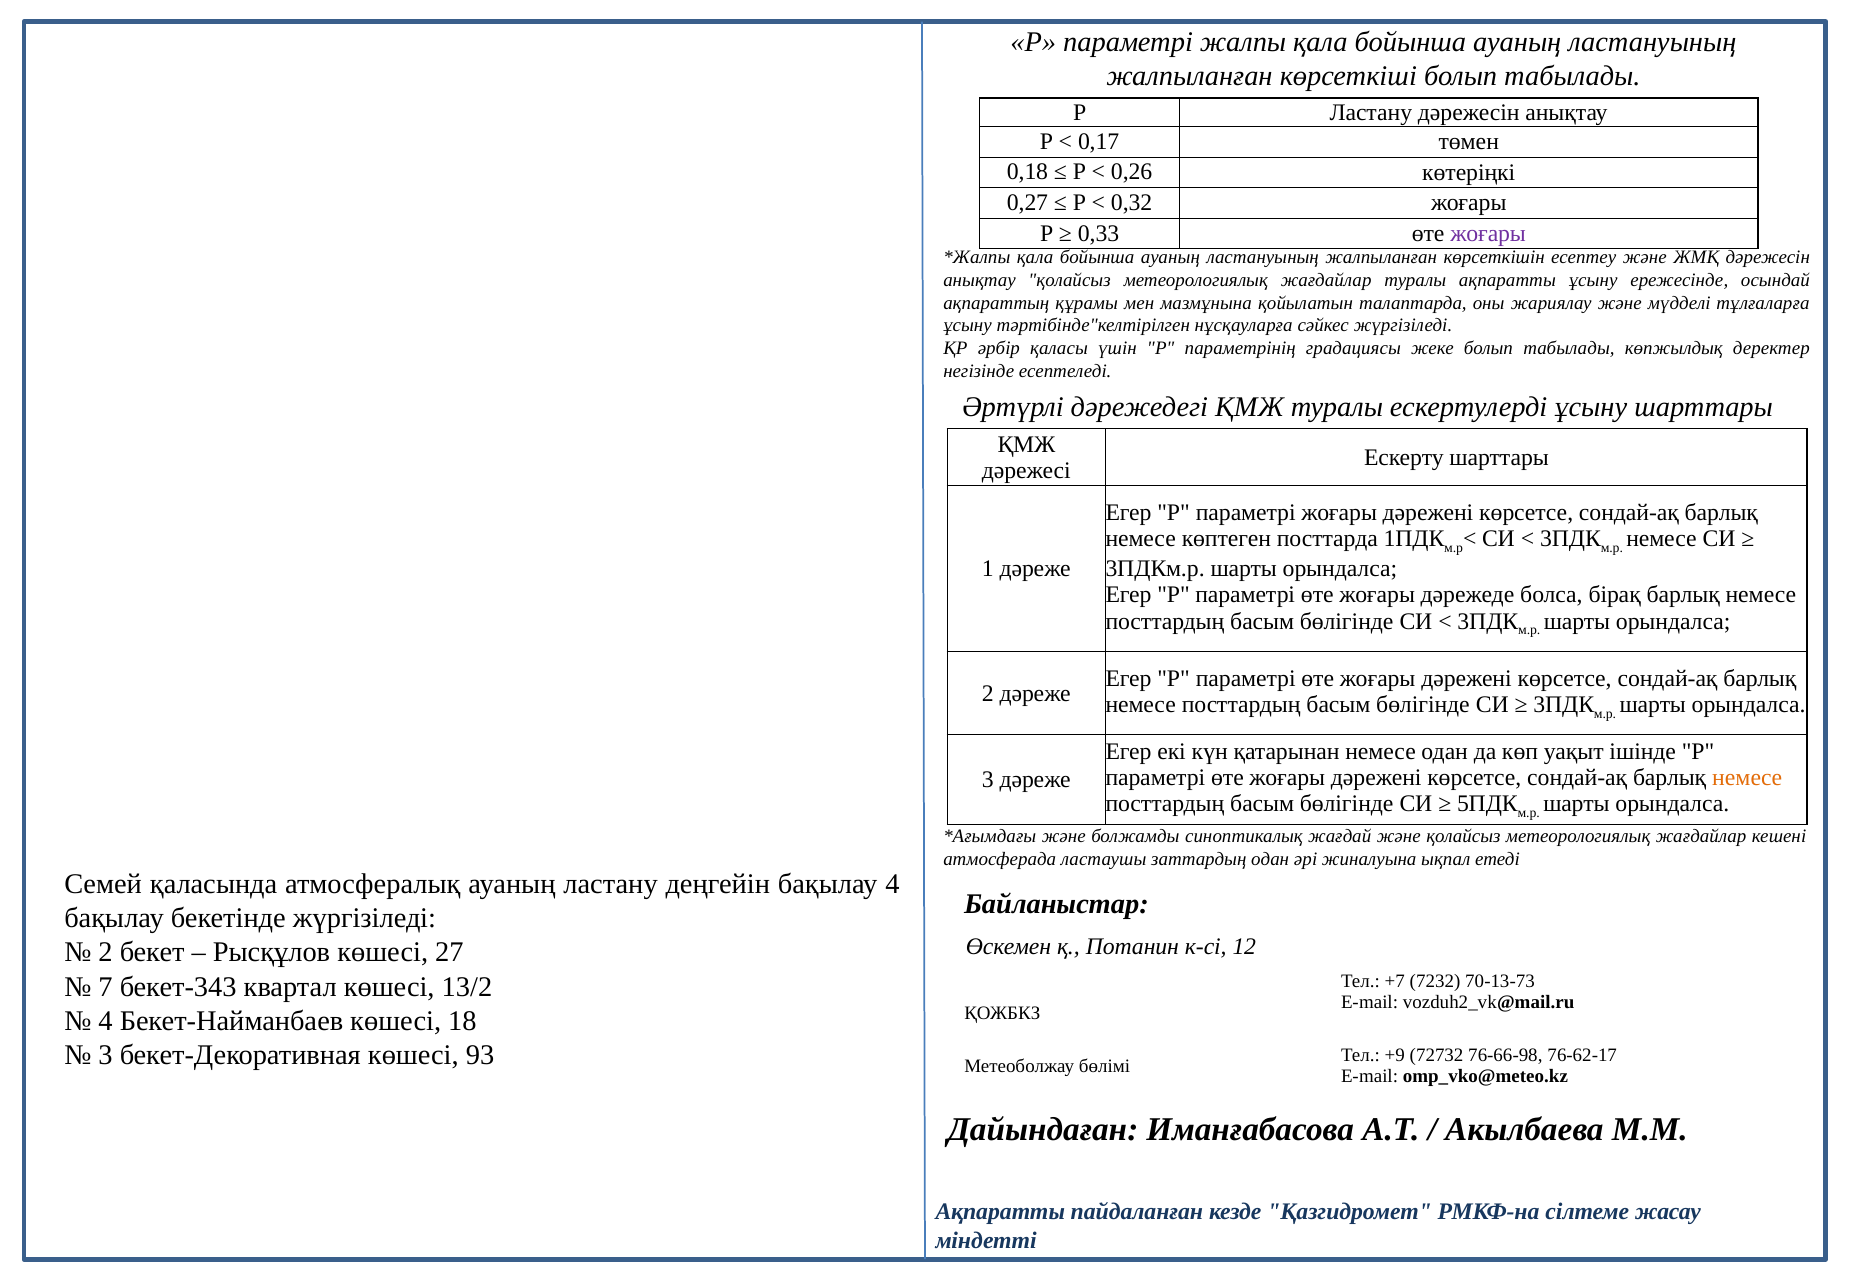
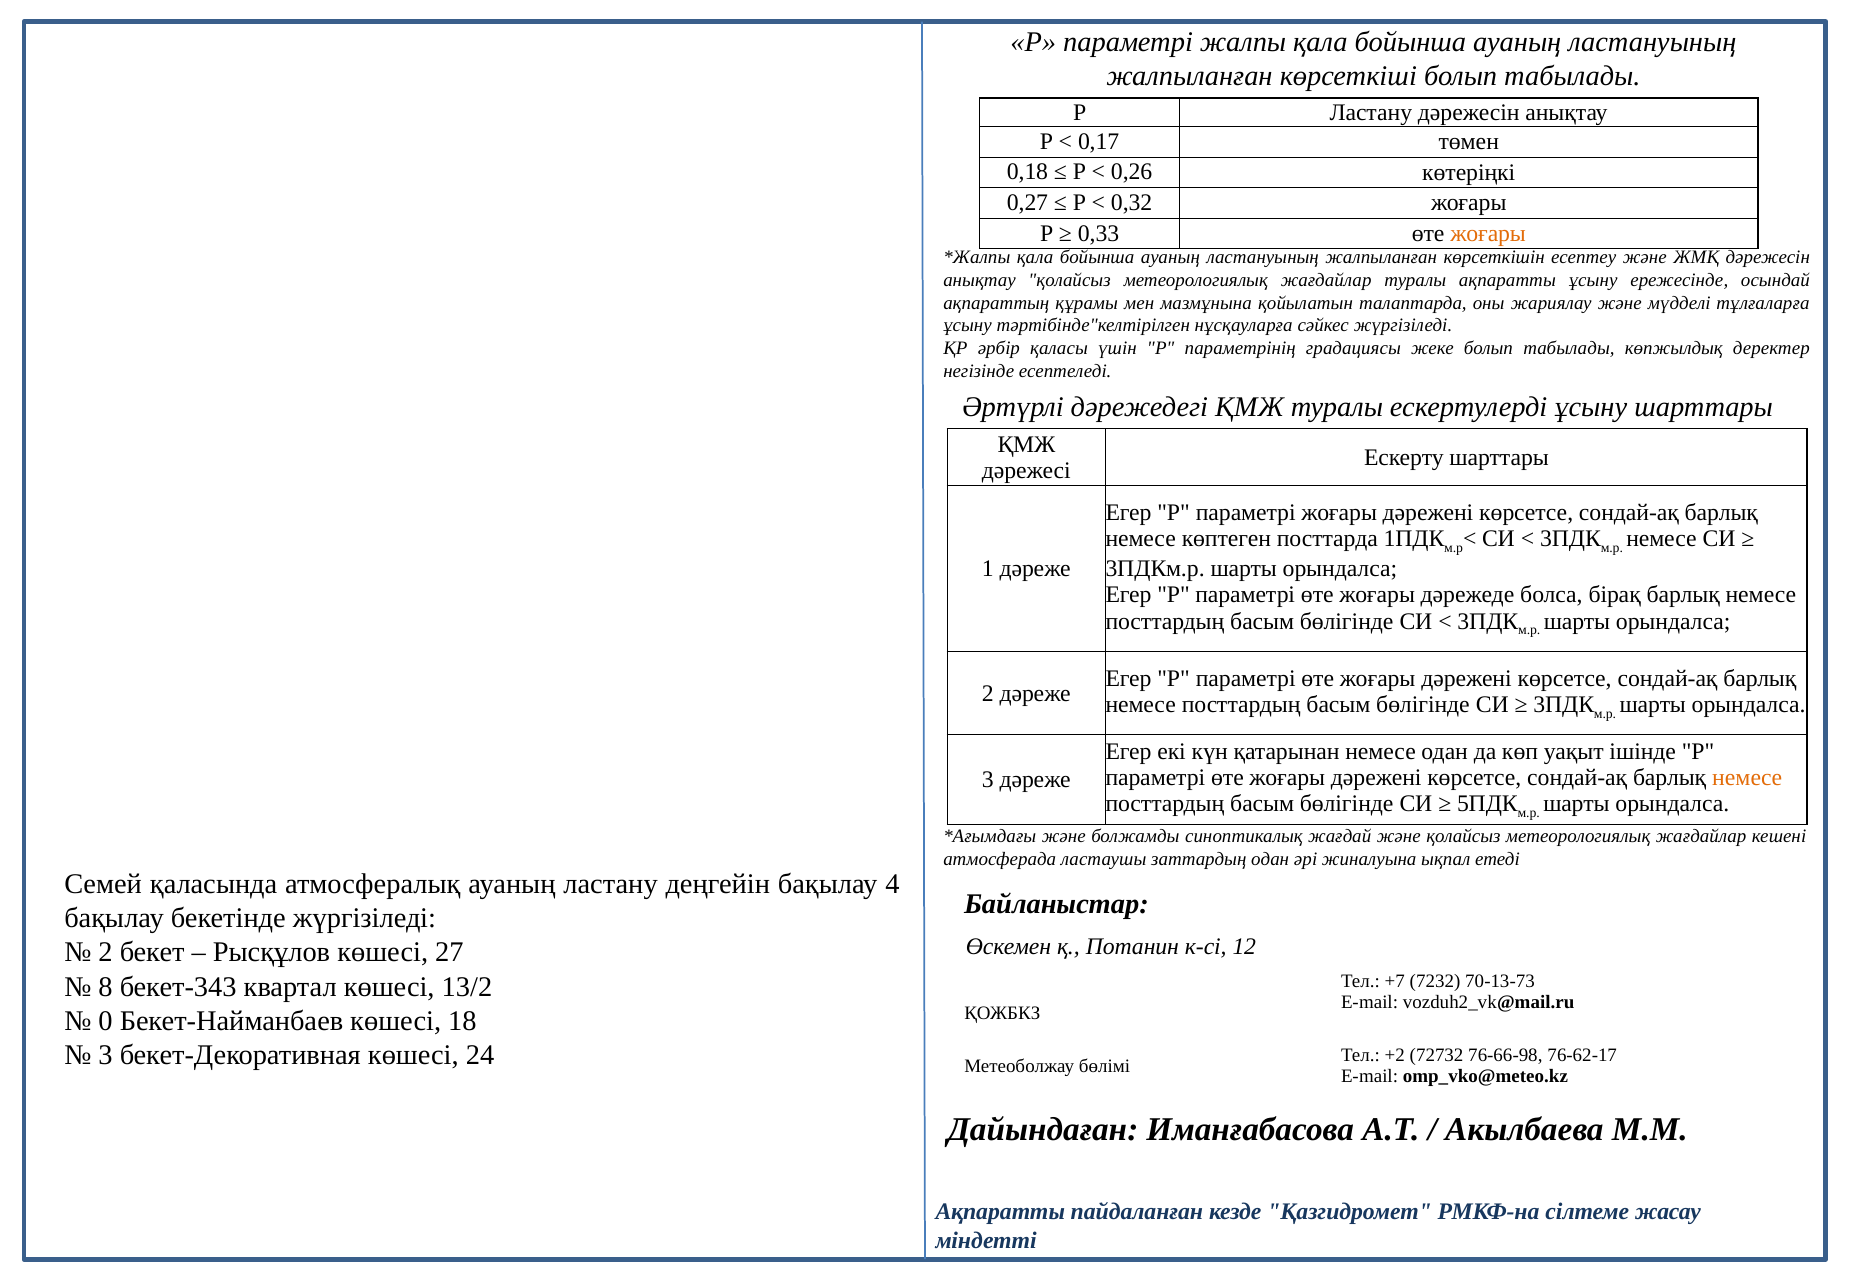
жоғары colour: purple -> orange (1488, 233)
7: 7 -> 8 (106, 987)
4: 4 -> 0 (106, 1021)
93: 93 -> 24 (480, 1055)
+9: +9 -> +2 (1395, 1055)
